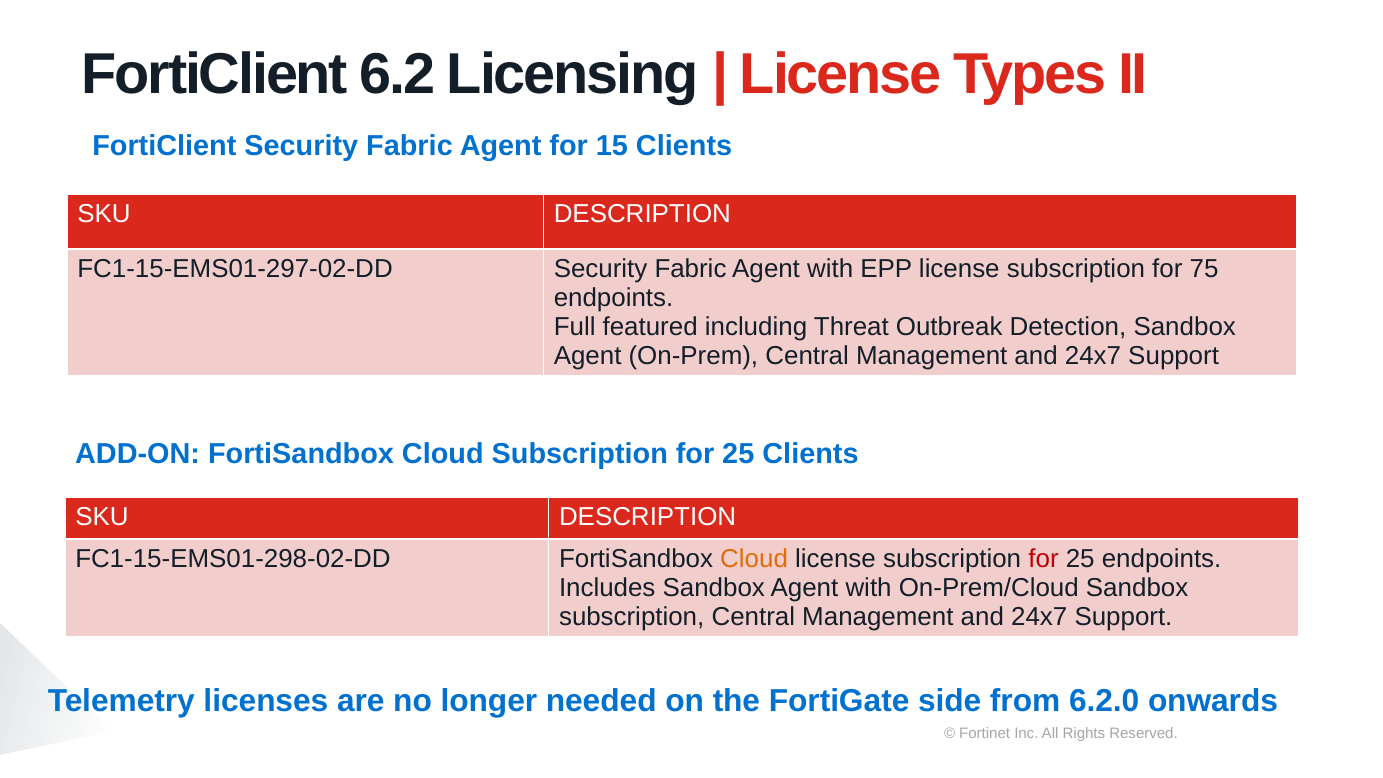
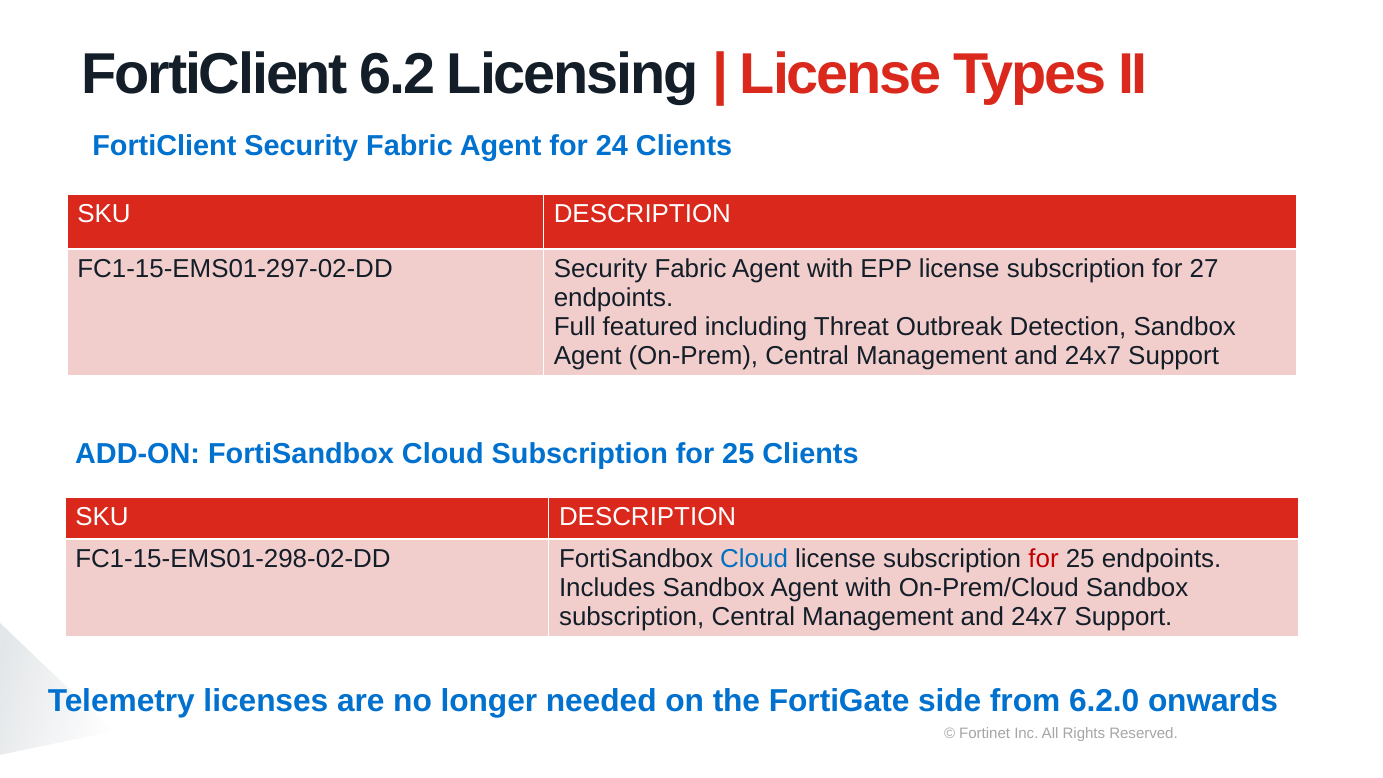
15: 15 -> 24 (612, 146)
75: 75 -> 27 (1204, 269)
Cloud colour: orange -> blue (754, 559)
